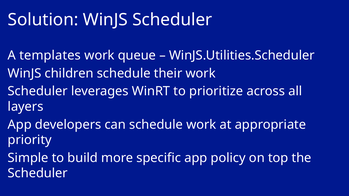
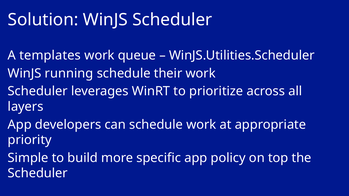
children: children -> running (69, 73)
